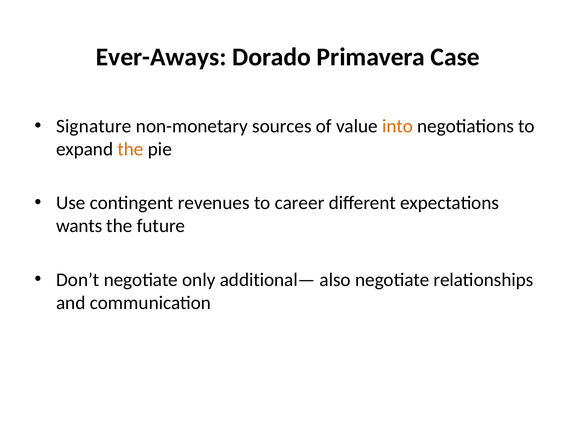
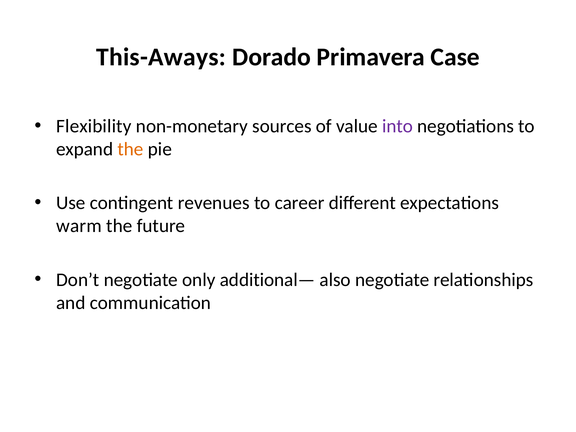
Ever-Aways: Ever-Aways -> This-Aways (161, 57)
Signature: Signature -> Flexibility (94, 126)
into colour: orange -> purple (398, 126)
wants: wants -> warm (79, 226)
